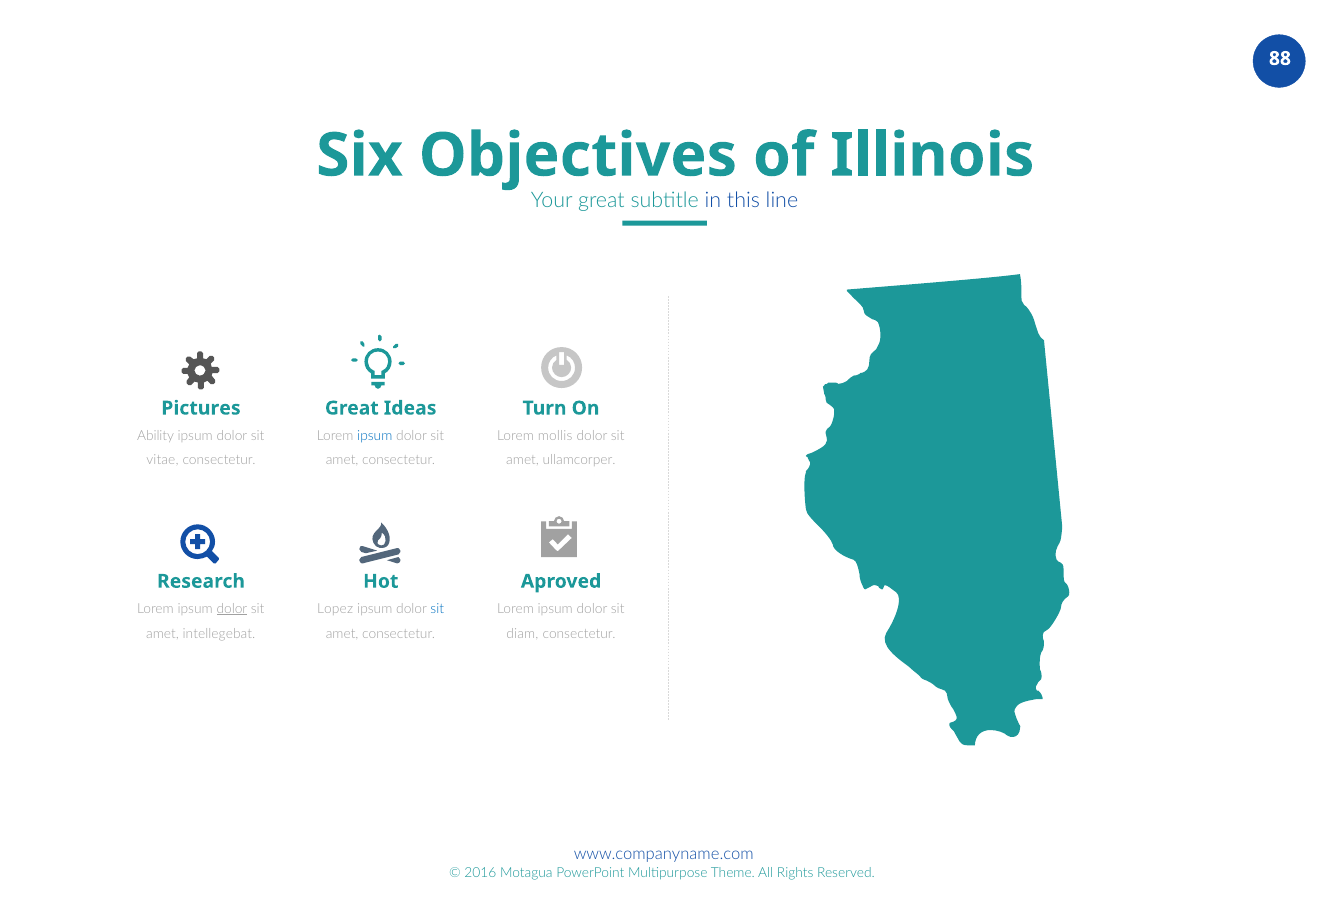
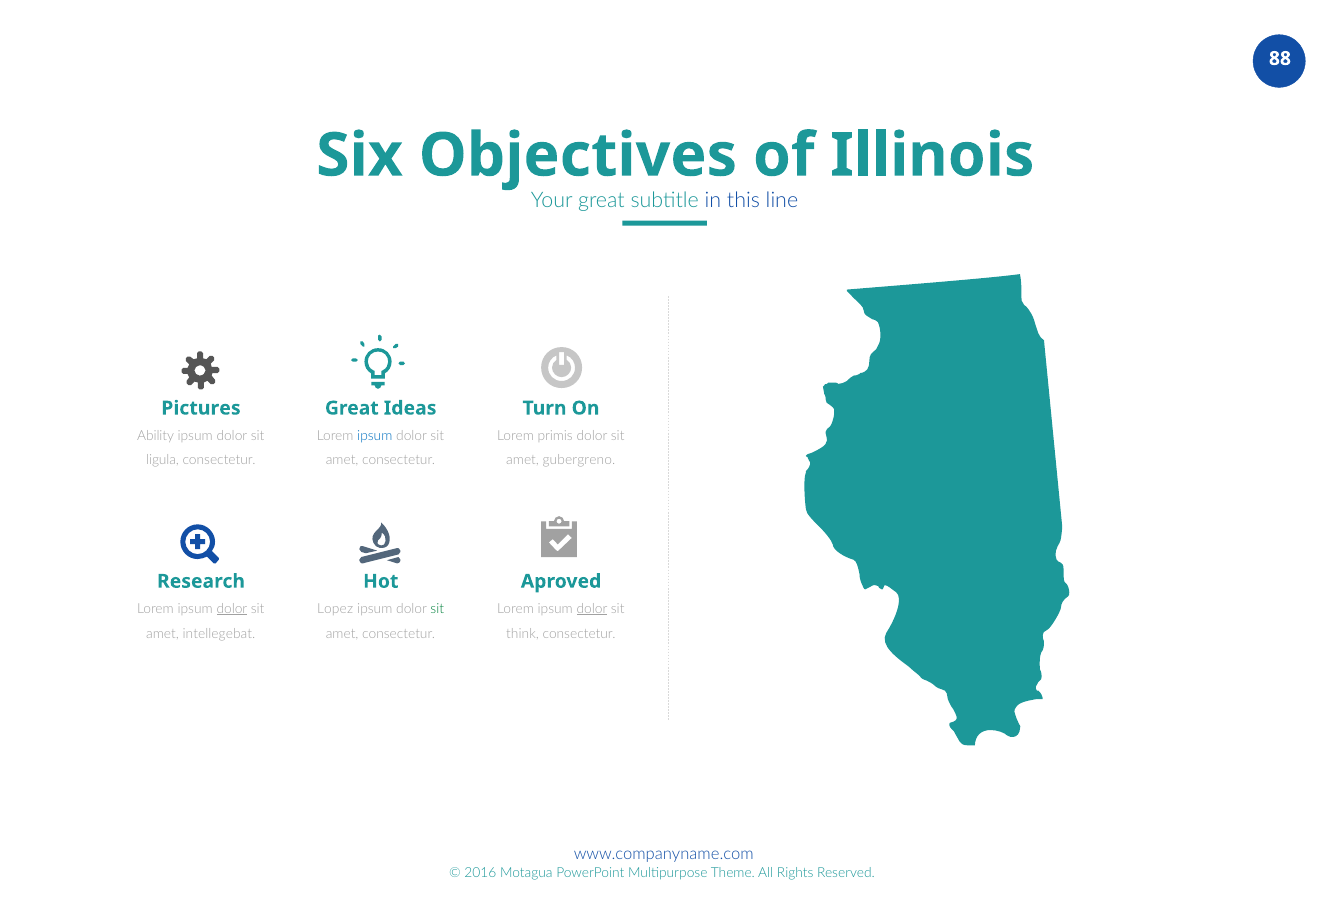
mollis: mollis -> primis (555, 435)
vitae: vitae -> ligula (163, 460)
ullamcorper: ullamcorper -> gubergreno (579, 460)
sit colour: blue -> green (437, 609)
dolor underline: none -> present (592, 609)
diam: diam -> think (523, 633)
